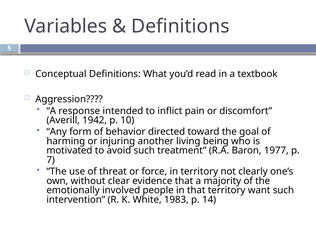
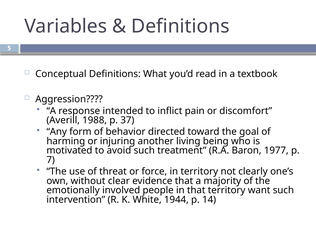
1942: 1942 -> 1988 (95, 120)
10: 10 -> 37 (127, 120)
1983: 1983 -> 1944 (176, 200)
